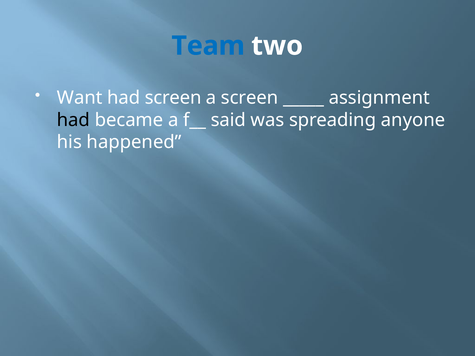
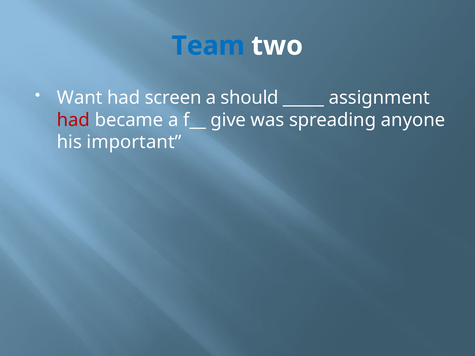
a screen: screen -> should (250, 98)
had colour: black -> red (73, 120)
said: said -> give (228, 120)
happened: happened -> important (134, 142)
